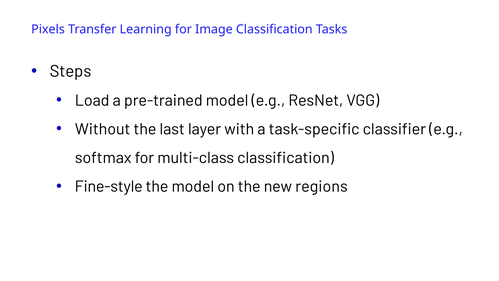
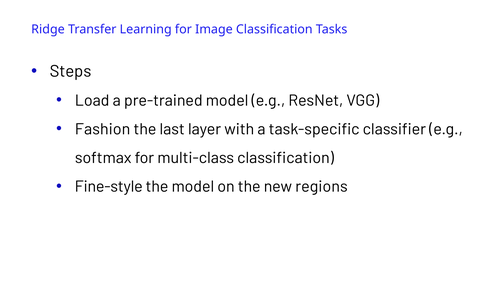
Pixels: Pixels -> Ridge (48, 29)
Without: Without -> Fashion (103, 129)
